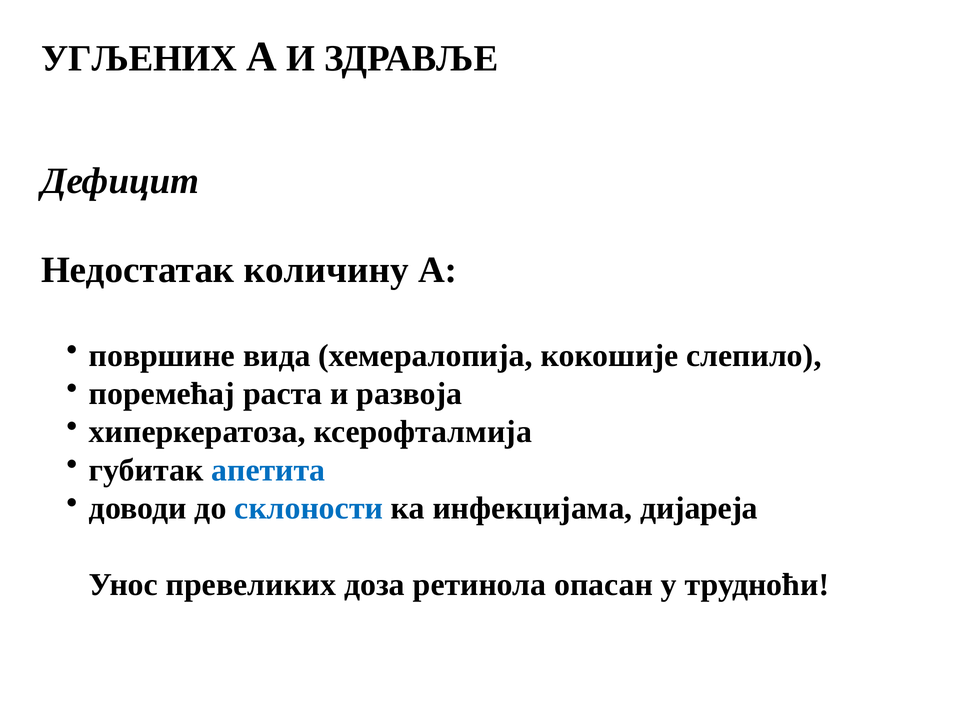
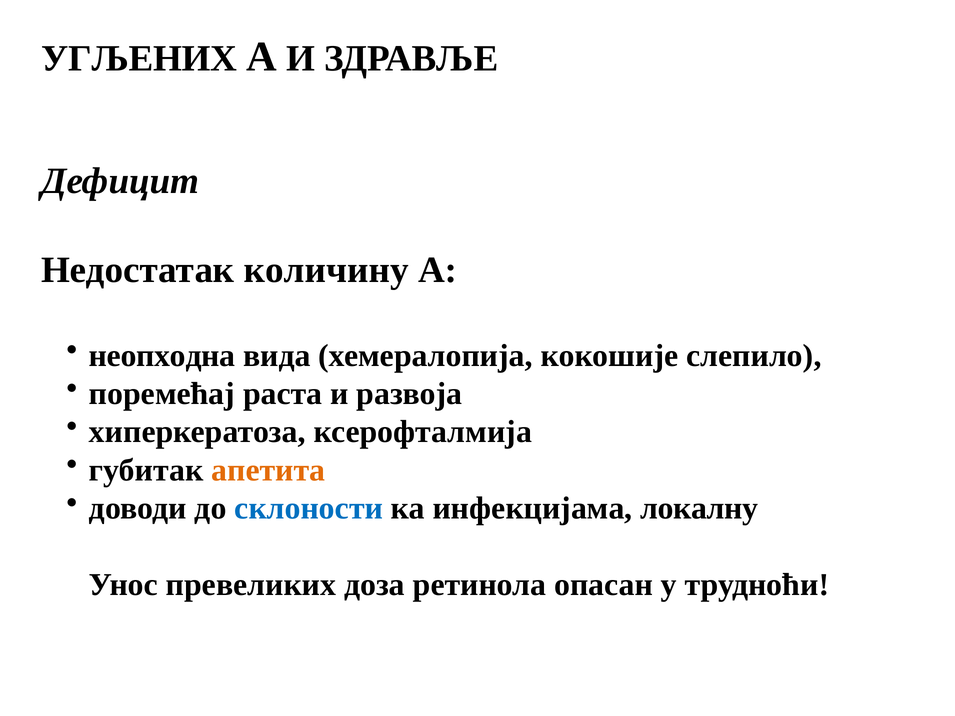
површине: површине -> неопходна (162, 356)
апетита colour: blue -> orange (268, 470)
дијареја: дијареја -> локалну (699, 508)
